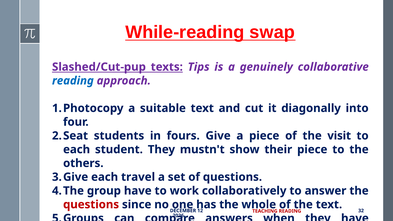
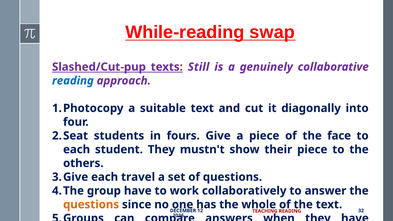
Tips: Tips -> Still (199, 67)
visit: visit -> face (339, 136)
questions colour: red -> orange (91, 205)
